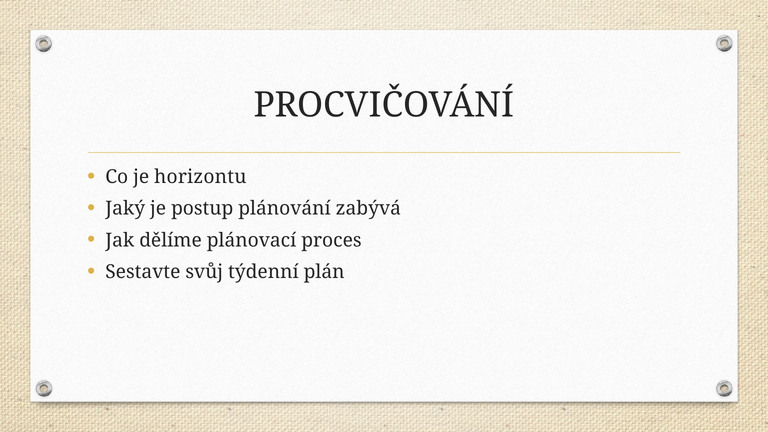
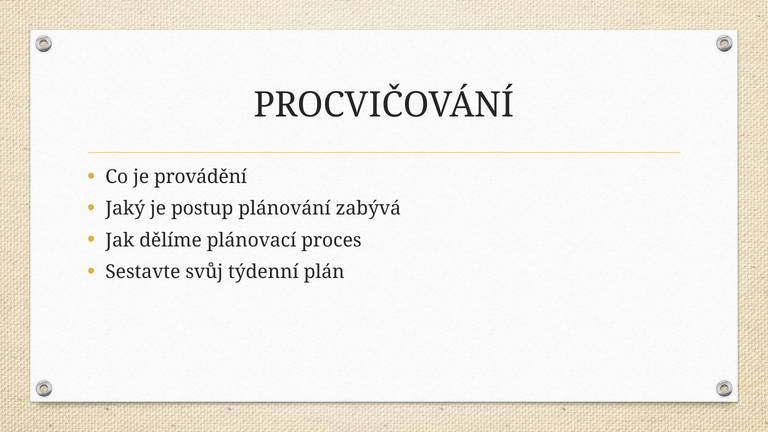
horizontu: horizontu -> provádění (201, 177)
